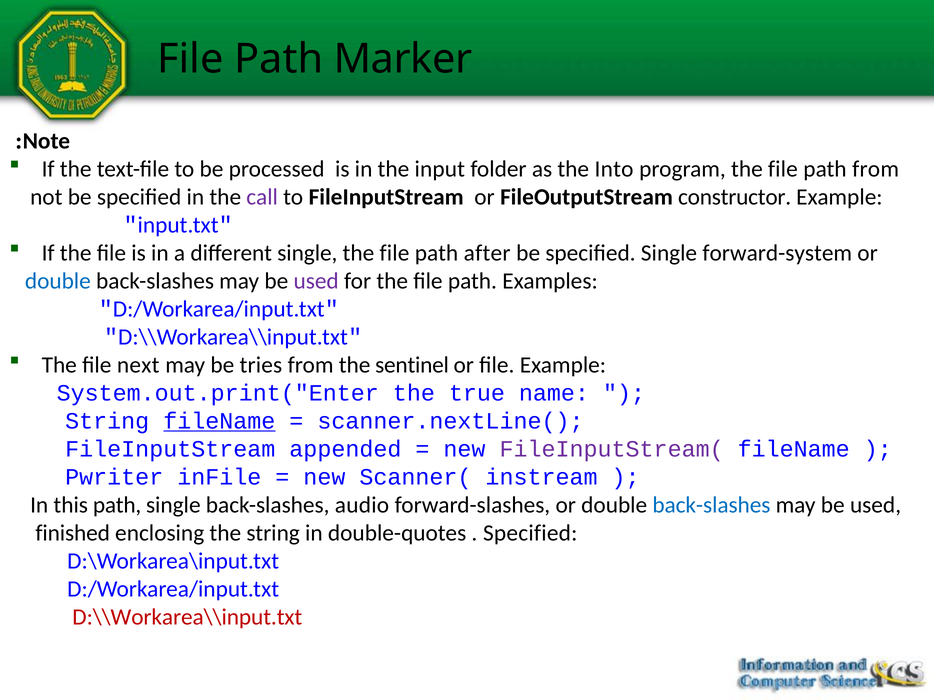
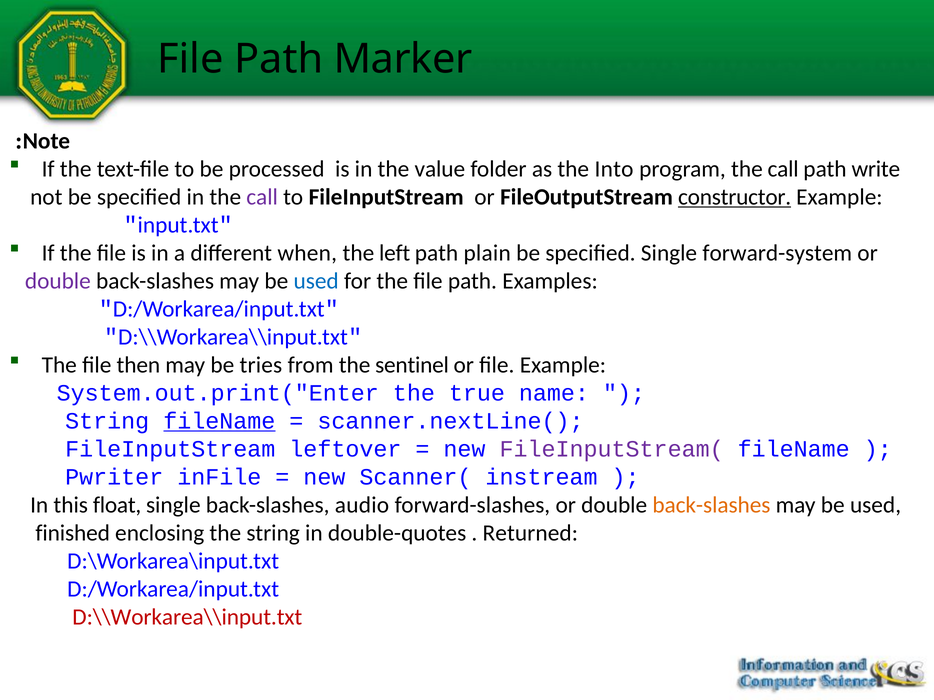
input: input -> value (440, 169)
program the file: file -> call (783, 169)
path from: from -> write (876, 169)
constructor underline: none -> present (735, 197)
different single: single -> when (307, 253)
file: file -> left (395, 253)
after: after -> plain (487, 253)
double colour: blue -> purple (58, 281)
used colour: purple -> blue (316, 281)
next: next -> then (138, 365)
appended: appended -> leftover (345, 449)
this path: path -> float (117, 505)
back-slashes colour: blue -> orange (711, 505)
Specified: Specified -> Returned (530, 533)
